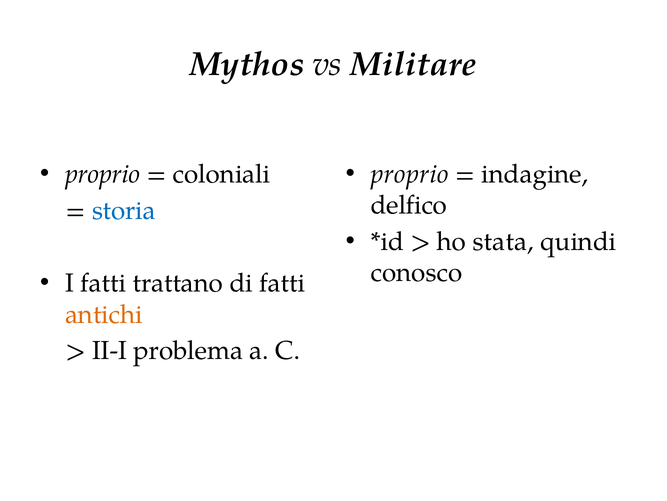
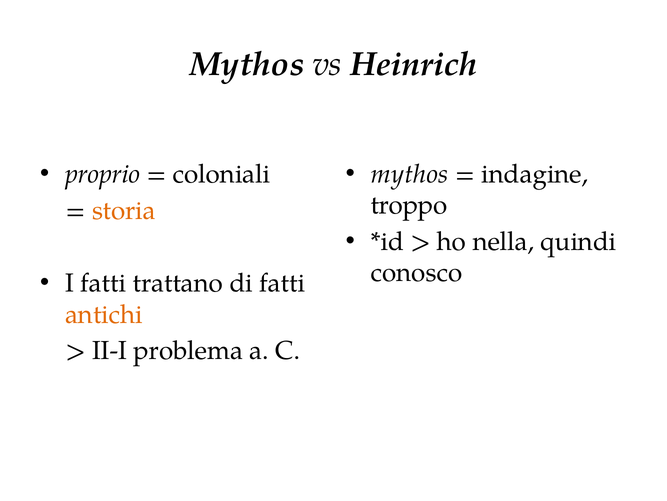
Militare: Militare -> Heinrich (414, 64)
proprio: proprio -> mythos (410, 174)
delfico: delfico -> troppo (409, 205)
storia colour: blue -> orange (124, 210)
stata: stata -> nella (503, 241)
